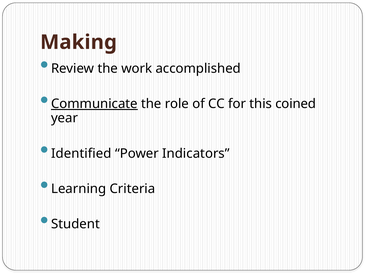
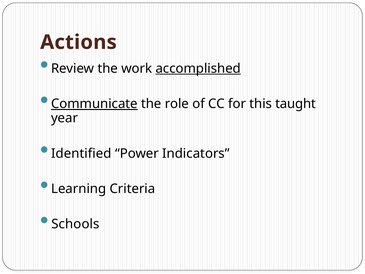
Making: Making -> Actions (78, 42)
accomplished underline: none -> present (198, 68)
coined: coined -> taught (296, 104)
Student: Student -> Schools (75, 224)
